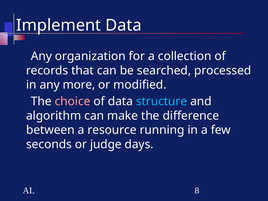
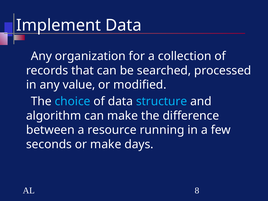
more: more -> value (79, 85)
choice colour: pink -> light blue (73, 101)
or judge: judge -> make (106, 144)
